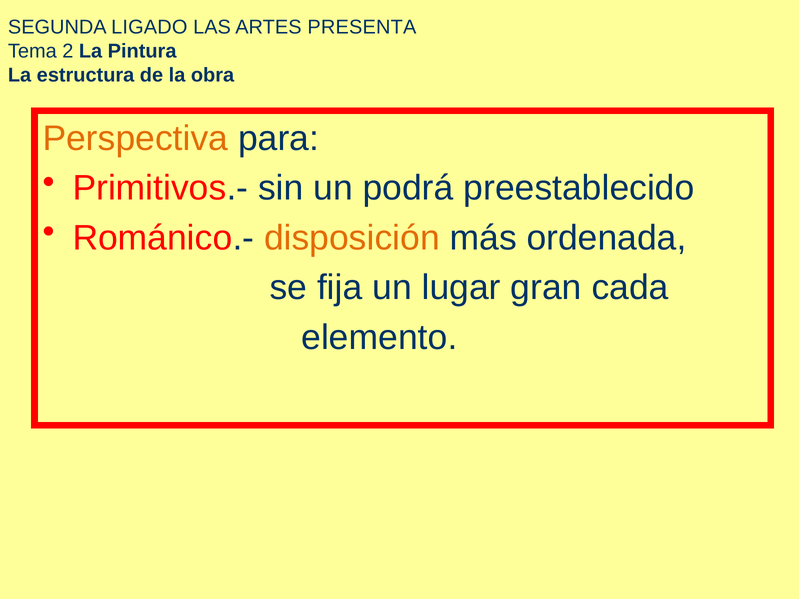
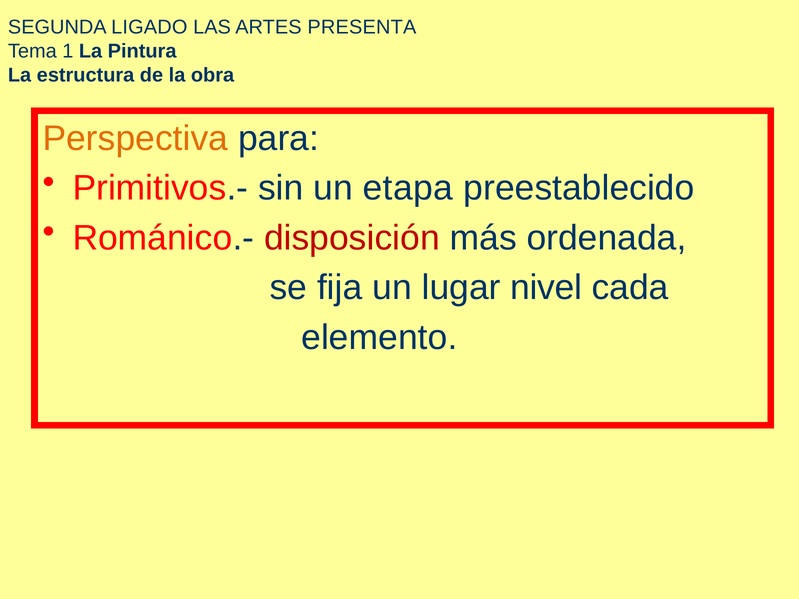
2: 2 -> 1 (68, 51)
podrá: podrá -> etapa (408, 188)
disposición colour: orange -> red (352, 238)
gran: gran -> nivel (546, 288)
